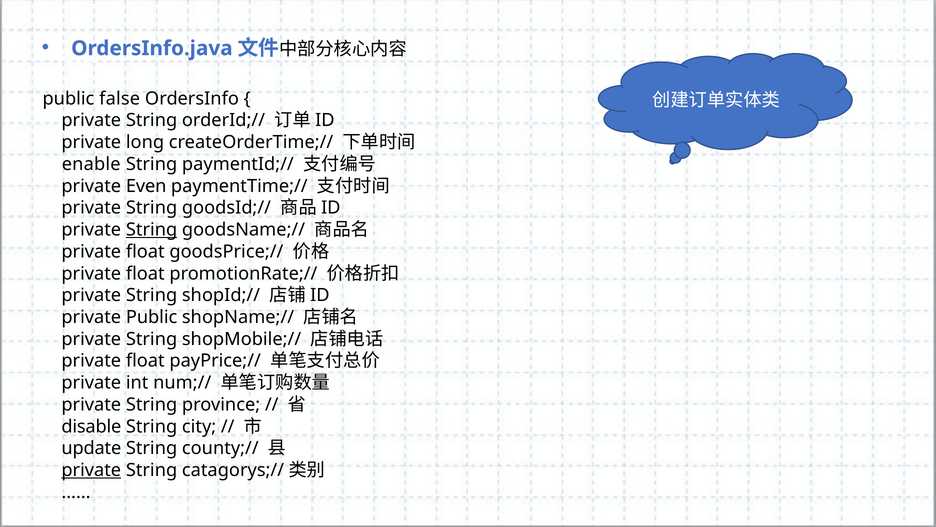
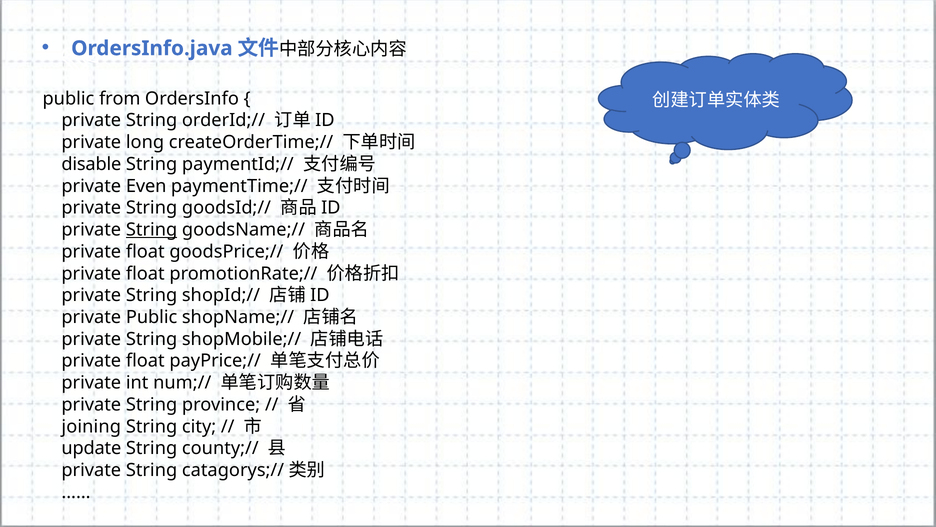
false: false -> from (120, 98)
enable: enable -> disable (91, 164)
disable: disable -> joining (91, 426)
private underline: present -> none (91, 470)
